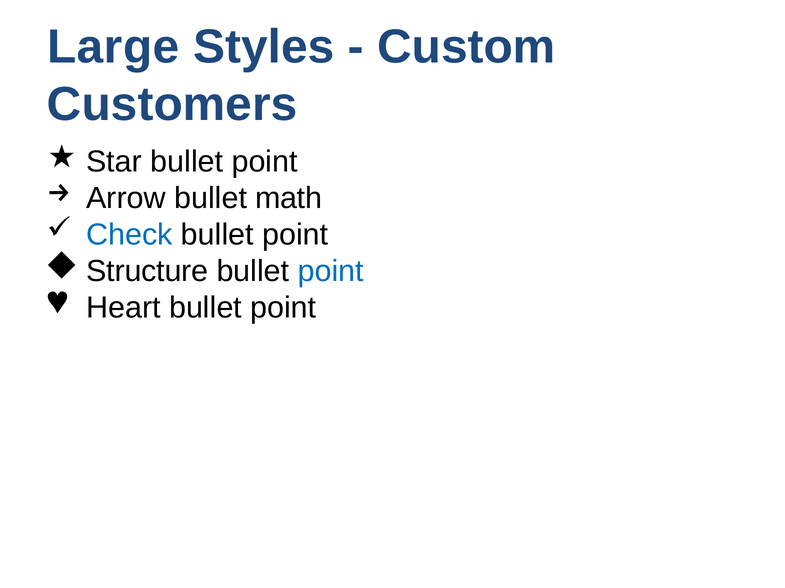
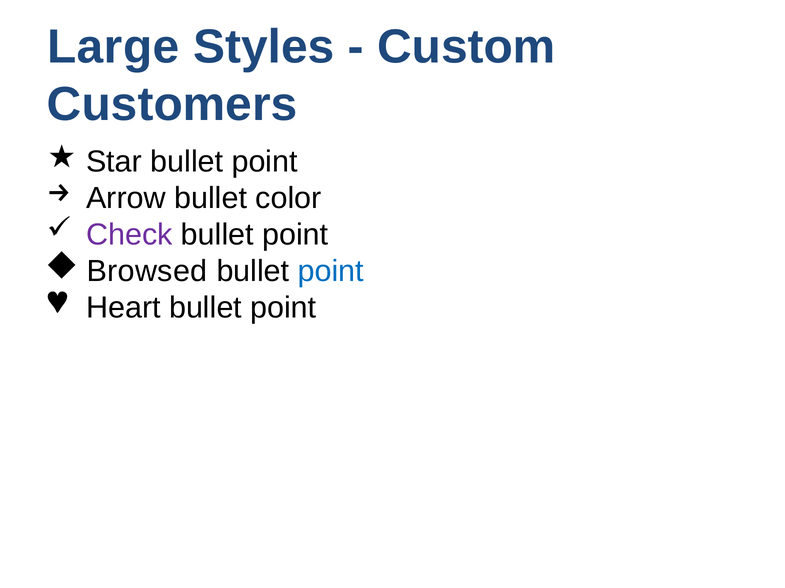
math: math -> color (288, 198)
Check colour: blue -> purple (129, 235)
Structure: Structure -> Browsed (147, 272)
